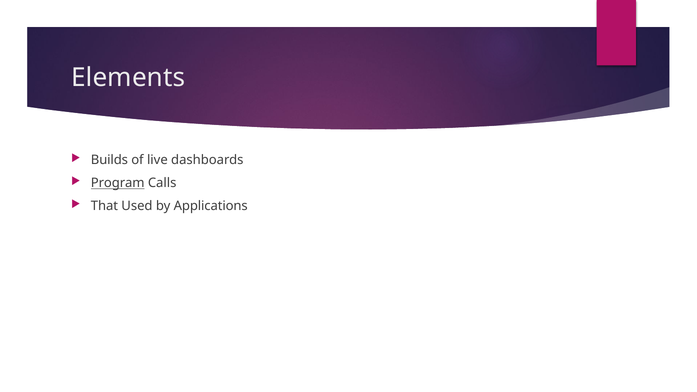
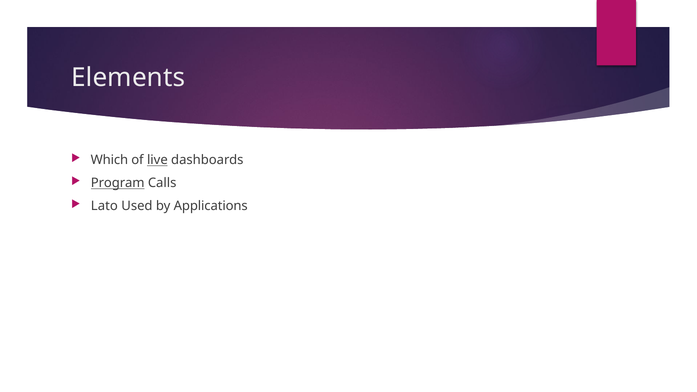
Builds: Builds -> Which (109, 160)
live underline: none -> present (157, 160)
That: That -> Lato (104, 206)
